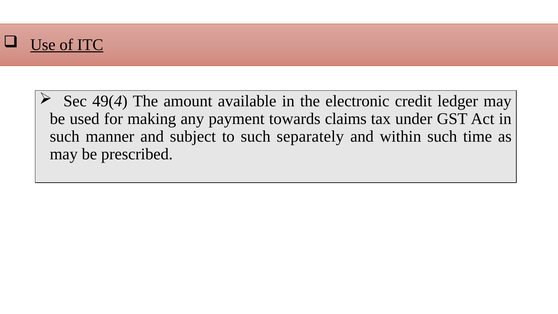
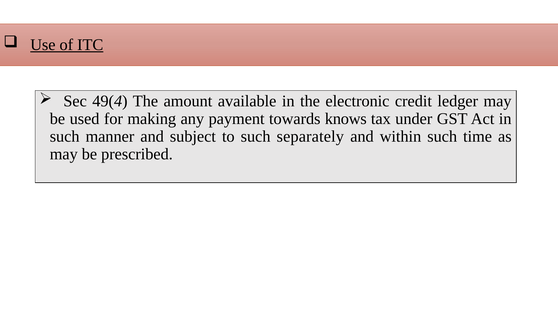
claims: claims -> knows (346, 119)
